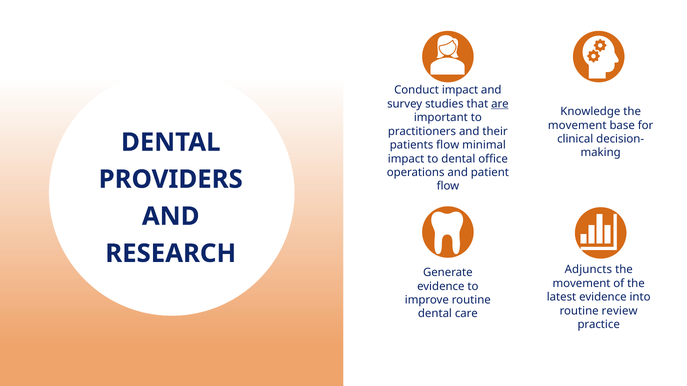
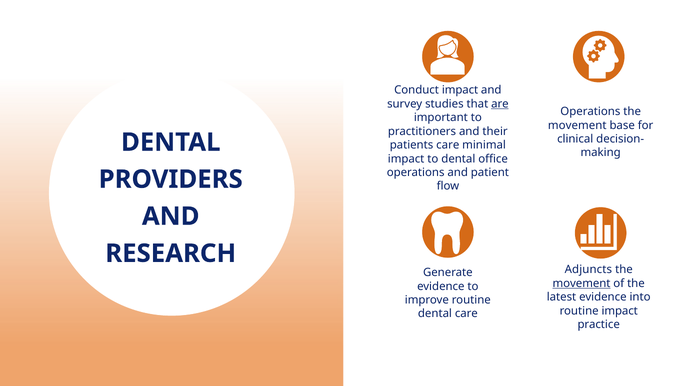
Knowledge: Knowledge -> Operations (590, 112)
patients flow: flow -> care (448, 145)
movement underline: none -> present (582, 284)
routine review: review -> impact (620, 311)
